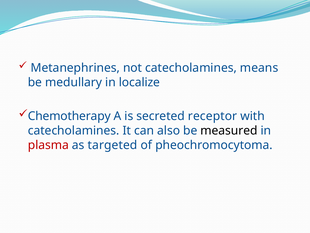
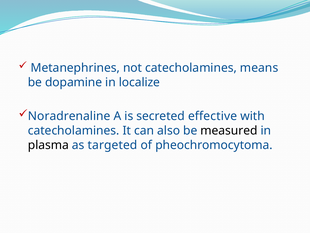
medullary: medullary -> dopamine (74, 82)
Chemotherapy: Chemotherapy -> Noradrenaline (69, 116)
receptor: receptor -> effective (213, 116)
plasma colour: red -> black (48, 145)
